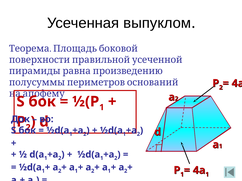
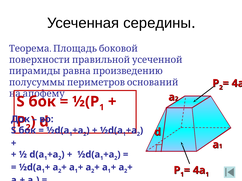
выпуклом: выпуклом -> середины (157, 23)
